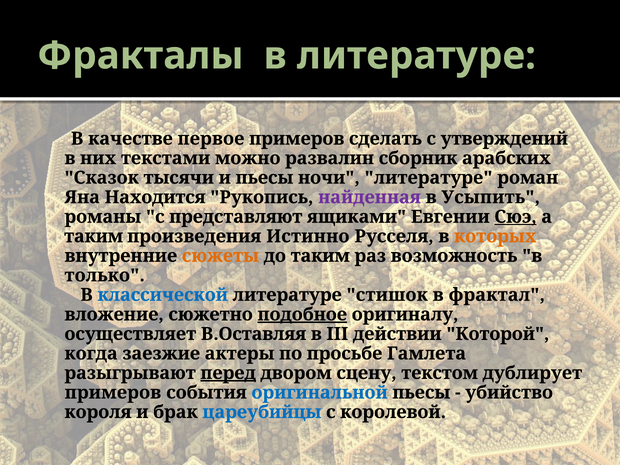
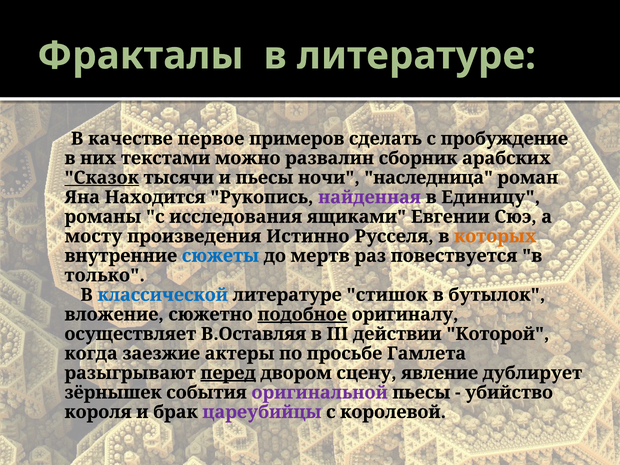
утверждений: утверждений -> пробуждение (504, 139)
Сказок underline: none -> present (102, 178)
ночи литературе: литературе -> наследница (429, 178)
Усыпить: Усыпить -> Единицу (491, 197)
представляют: представляют -> исследования (236, 217)
Сюэ underline: present -> none (516, 217)
таким: таким -> мосту (93, 236)
сюжеты colour: orange -> blue (220, 256)
до таким: таким -> мертв (320, 256)
возможность: возможность -> повествуется (454, 256)
фрактал: фрактал -> бутылок (497, 295)
текстом: текстом -> явление (440, 373)
примеров: примеров -> зёрнышек (113, 393)
оригинальной colour: blue -> purple (320, 393)
цареубийцы colour: blue -> purple (262, 412)
